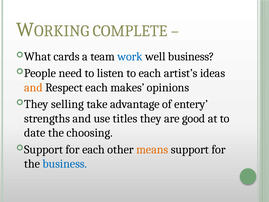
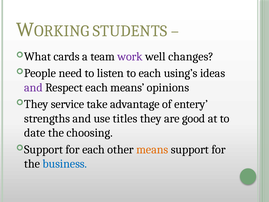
COMPLETE: COMPLETE -> STUDENTS (130, 31)
work colour: blue -> purple (130, 56)
well business: business -> changes (191, 56)
artist’s: artist’s -> using’s (181, 73)
and colour: orange -> purple (33, 87)
each makes: makes -> means (127, 87)
selling: selling -> service (68, 104)
